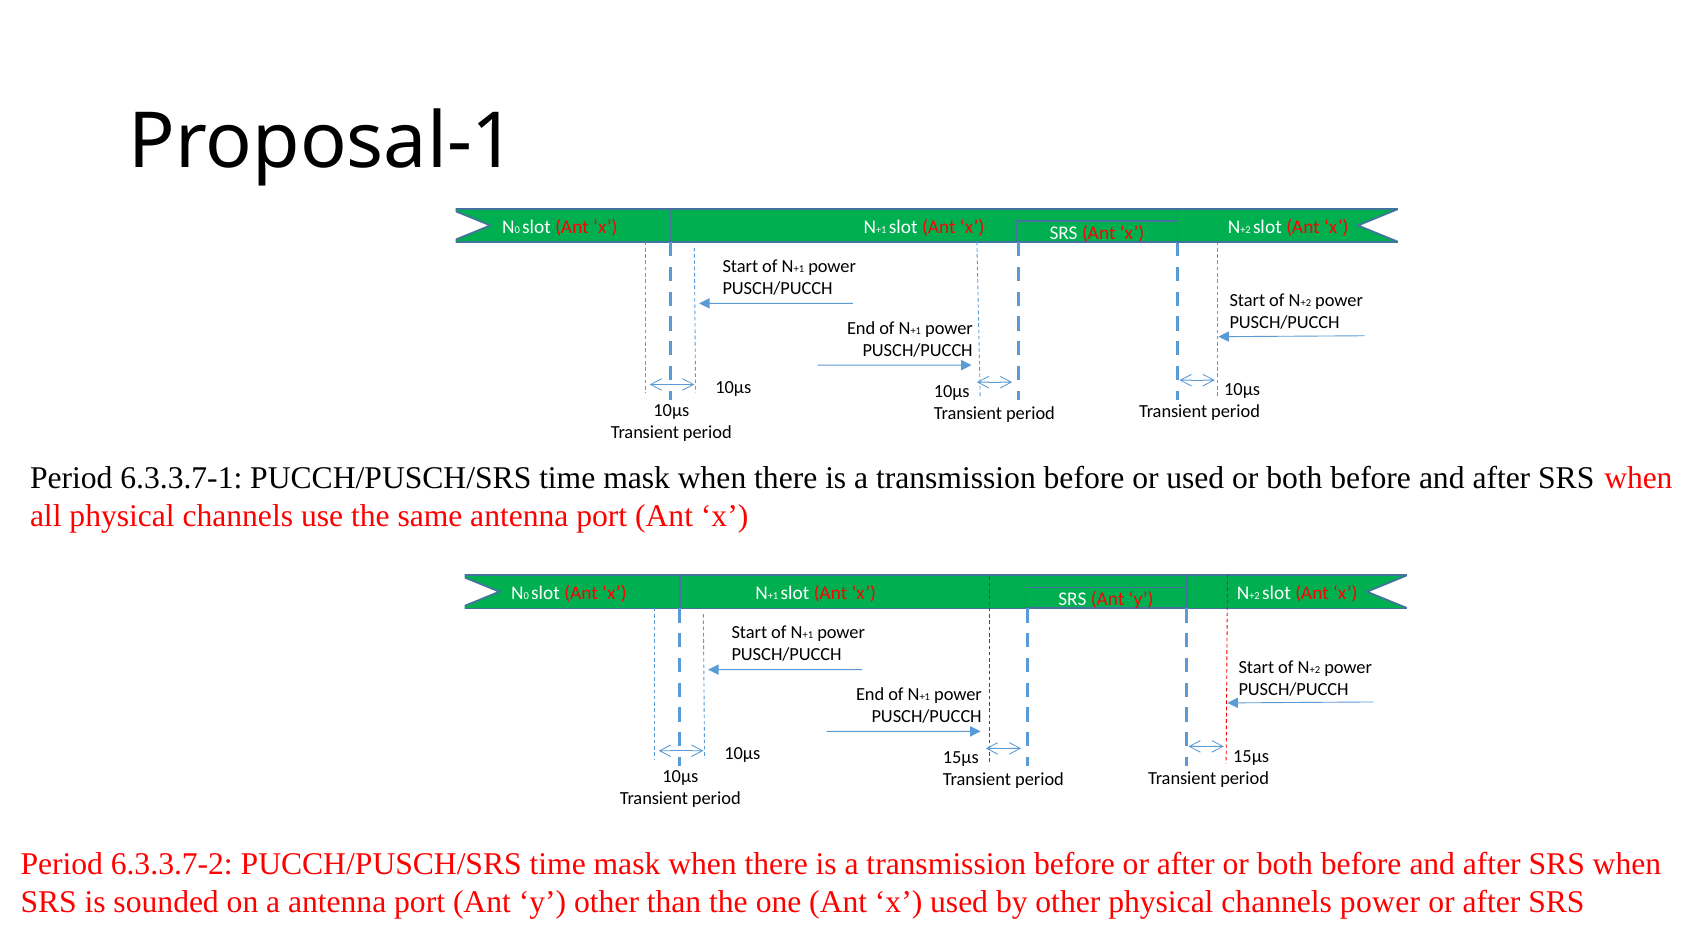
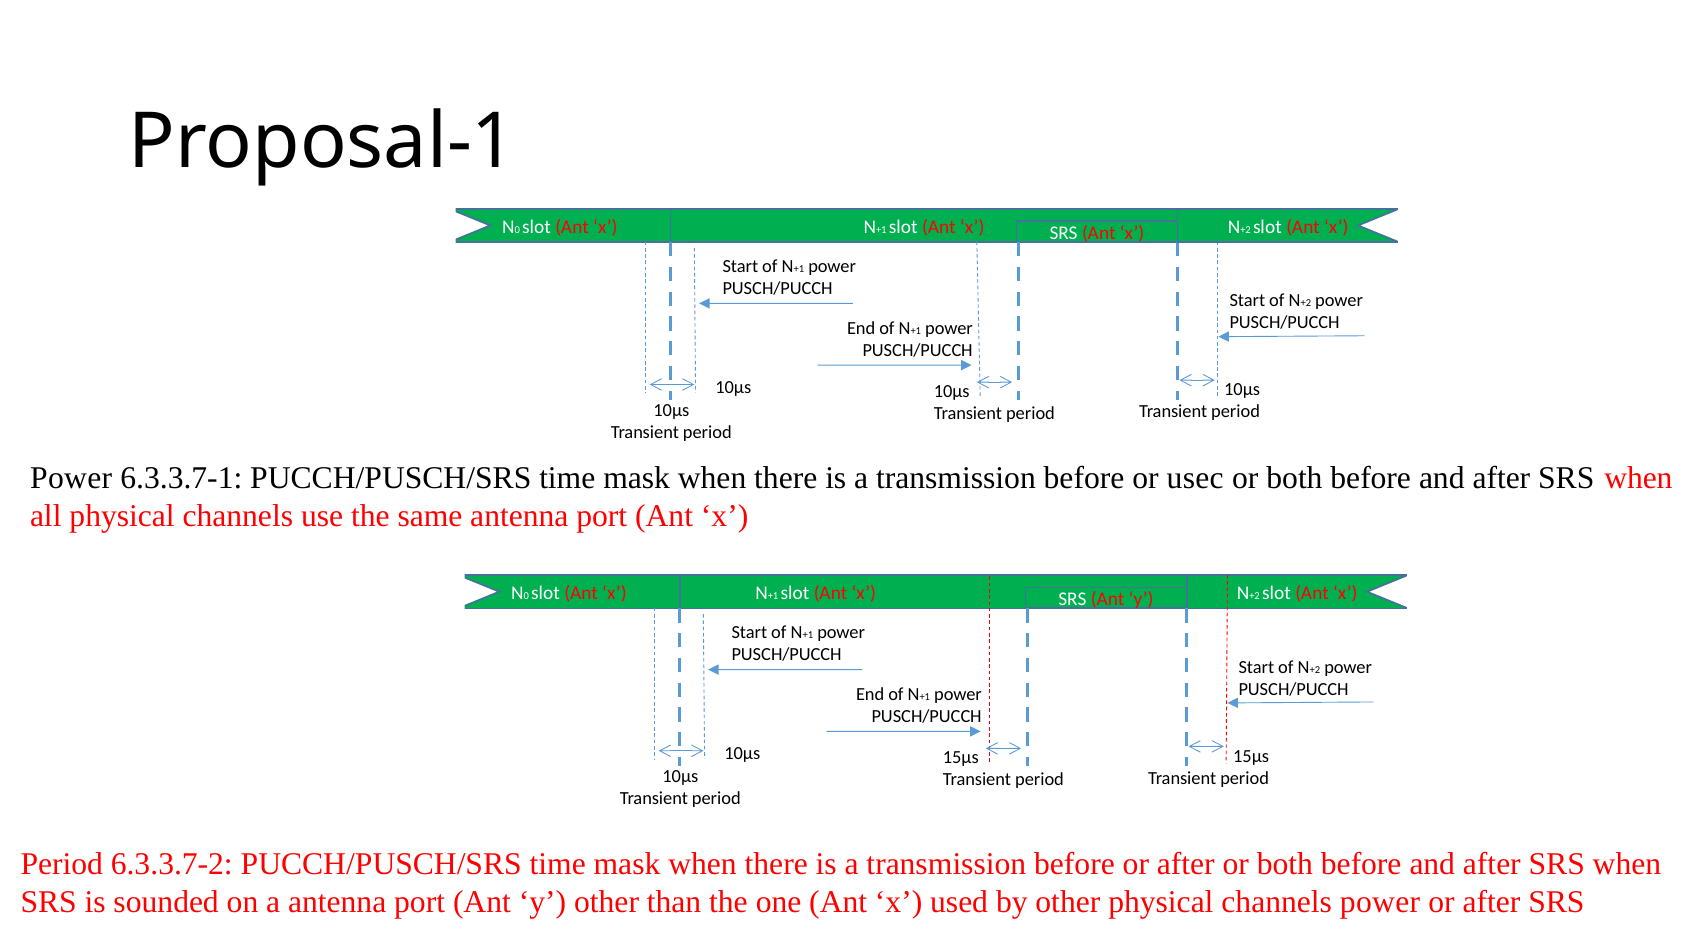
Period: Period -> Power (71, 478)
or used: used -> usec (1195, 478)
